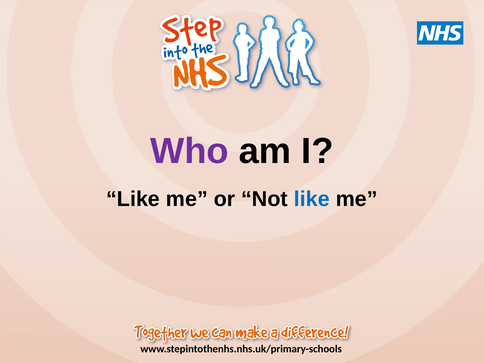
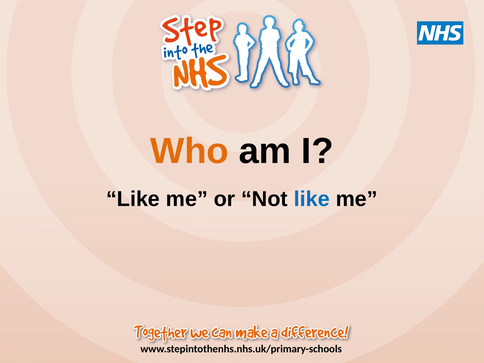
Who colour: purple -> orange (190, 151)
